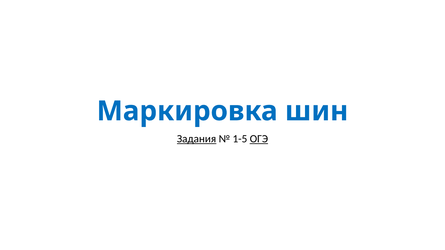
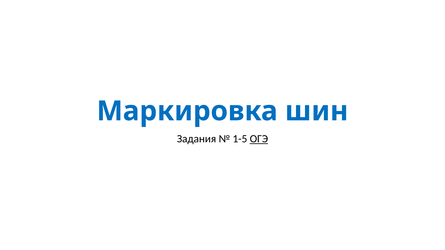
Задания underline: present -> none (197, 139)
